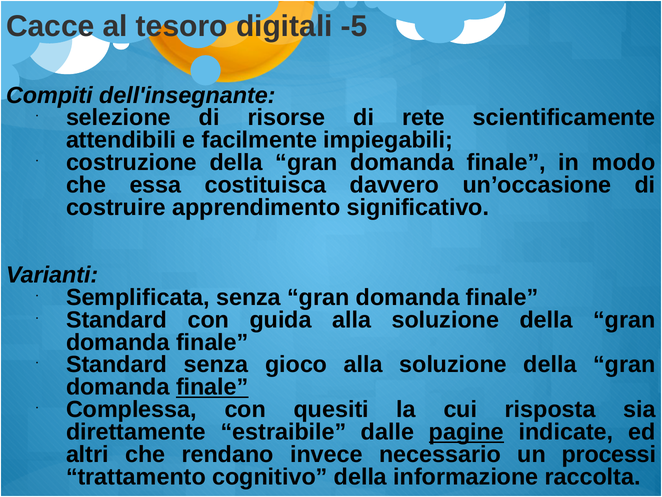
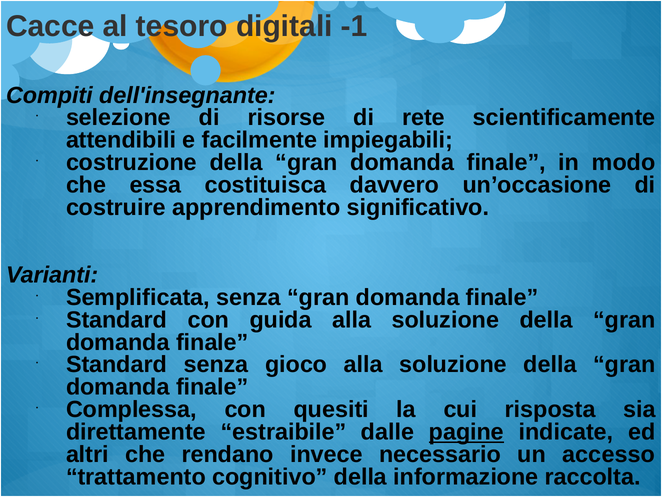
-5: -5 -> -1 (354, 26)
finale underline: present -> none (212, 387)
processi: processi -> accesso (609, 454)
